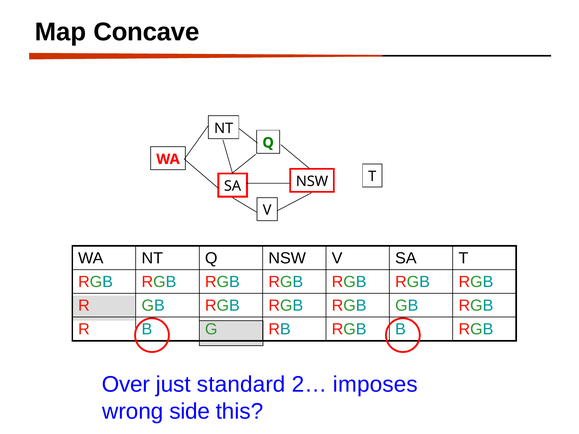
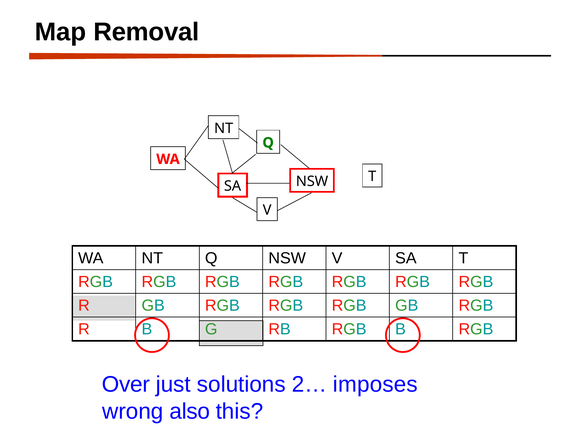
Concave: Concave -> Removal (146, 32)
standard: standard -> solutions (241, 385)
side: side -> also (190, 412)
